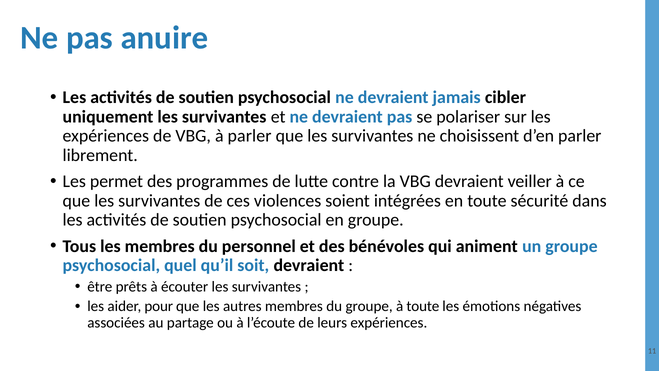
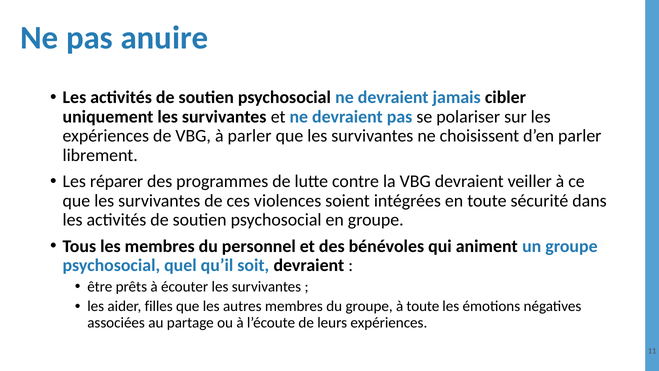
permet: permet -> réparer (117, 181)
pour: pour -> filles (159, 306)
